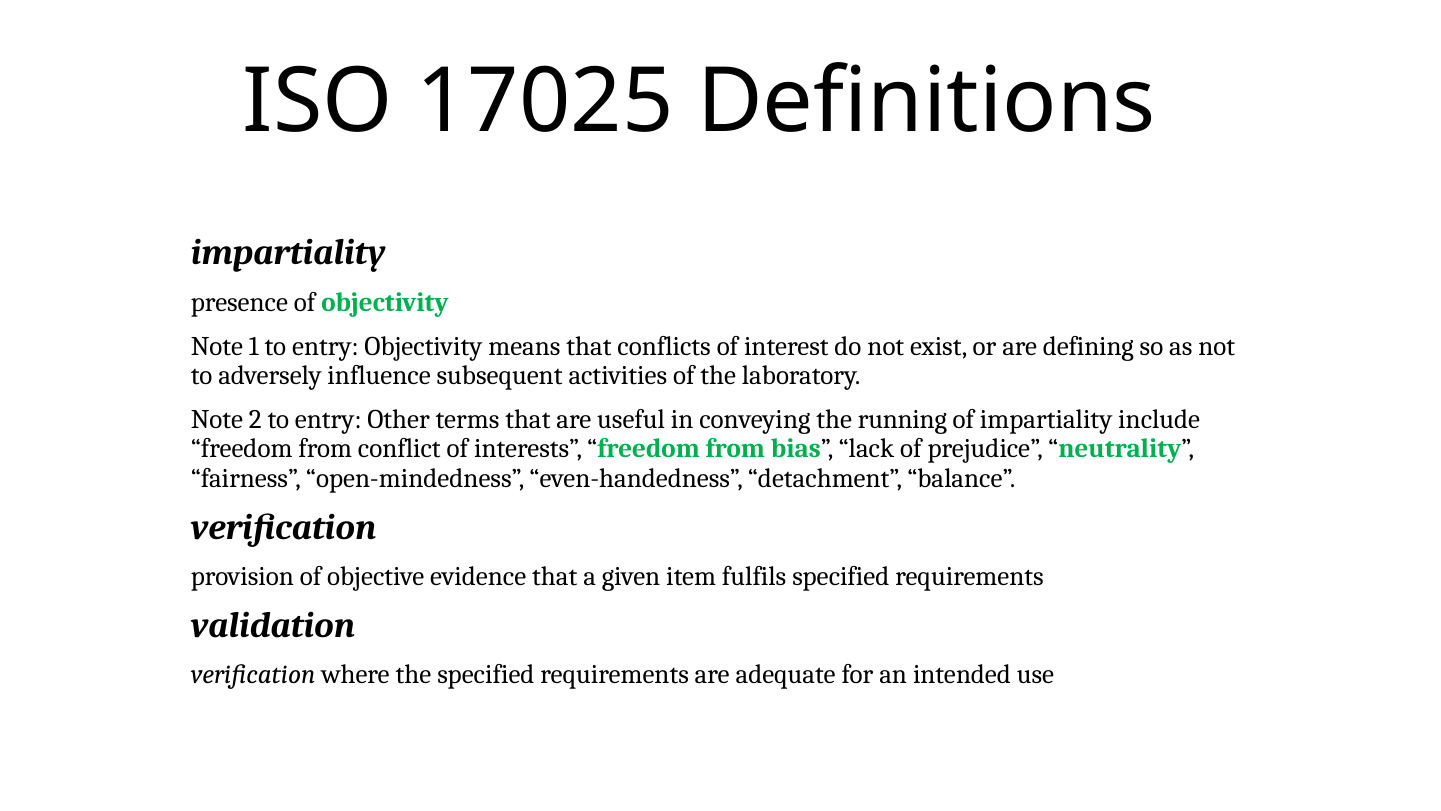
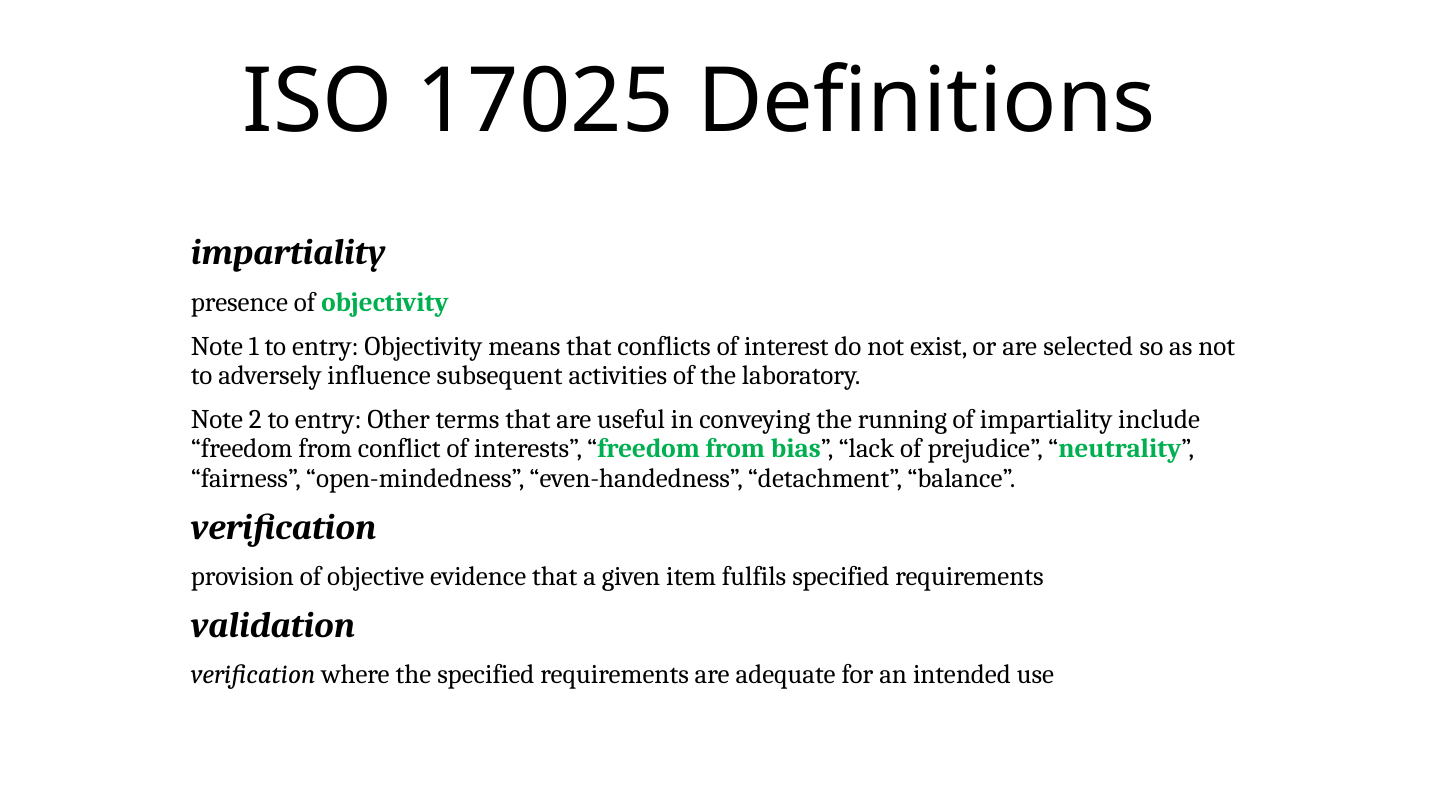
defining: defining -> selected (1088, 346)
